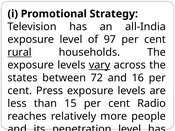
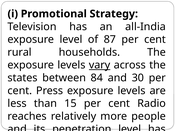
97: 97 -> 87 (110, 40)
rural underline: present -> none (20, 52)
72: 72 -> 84 (97, 78)
16: 16 -> 30 (138, 78)
